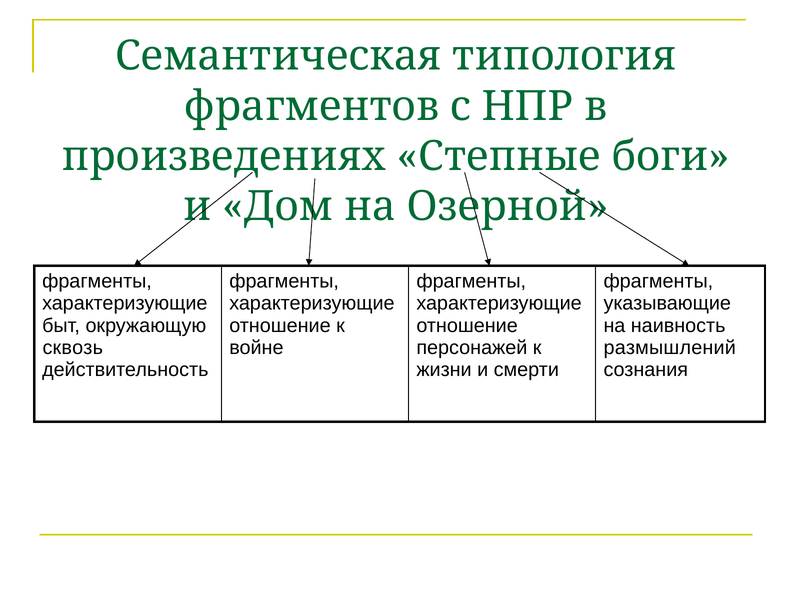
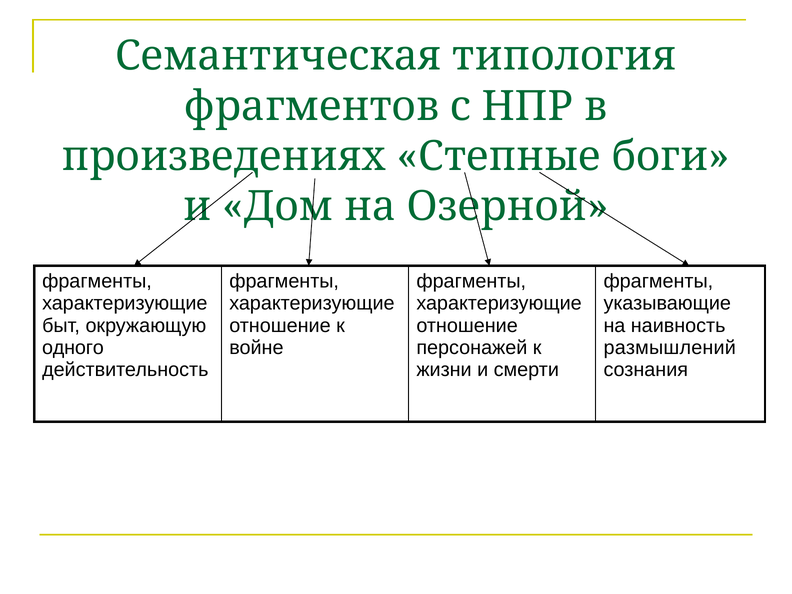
сквозь: сквозь -> одного (73, 348)
